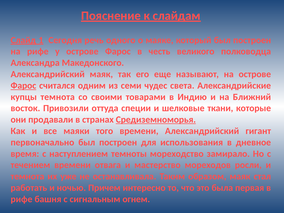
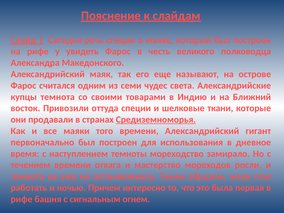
речь одного: одного -> специи (121, 40)
у острове: острове -> увидеть (82, 51)
Фарос underline: present -> none (23, 86)
